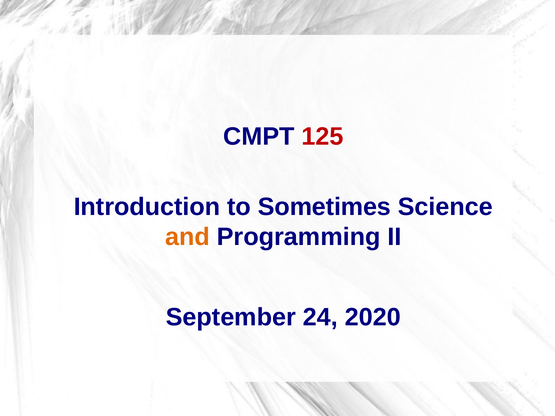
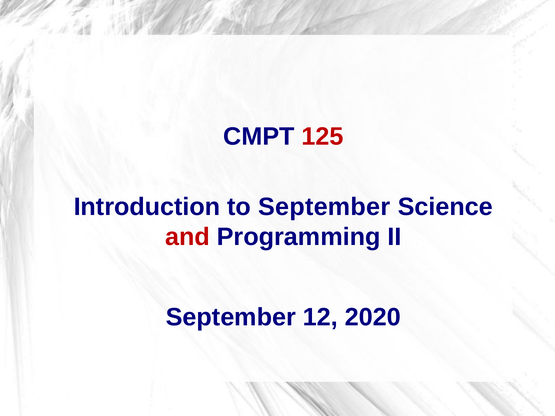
to Sometimes: Sometimes -> September (324, 207)
and colour: orange -> red (188, 237)
24: 24 -> 12 (320, 317)
